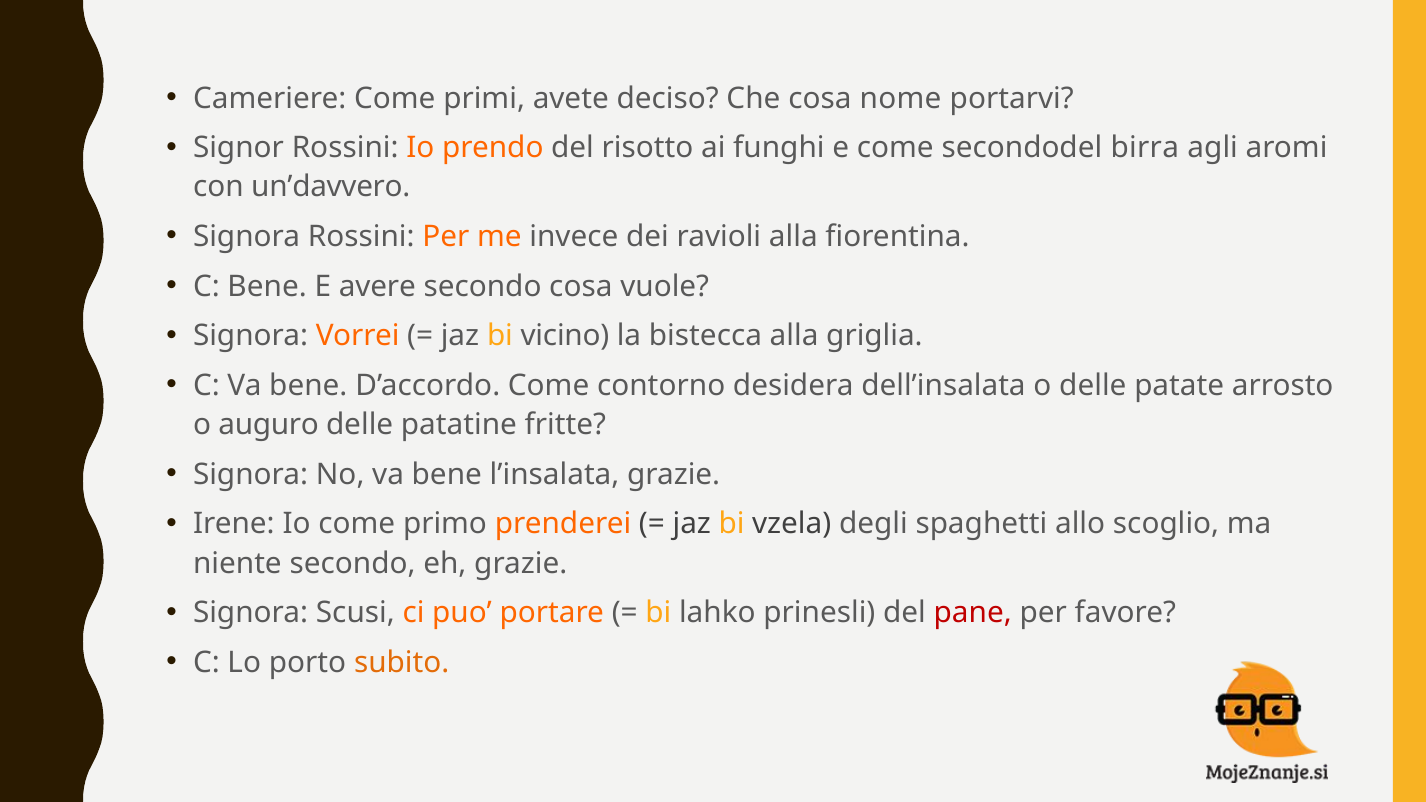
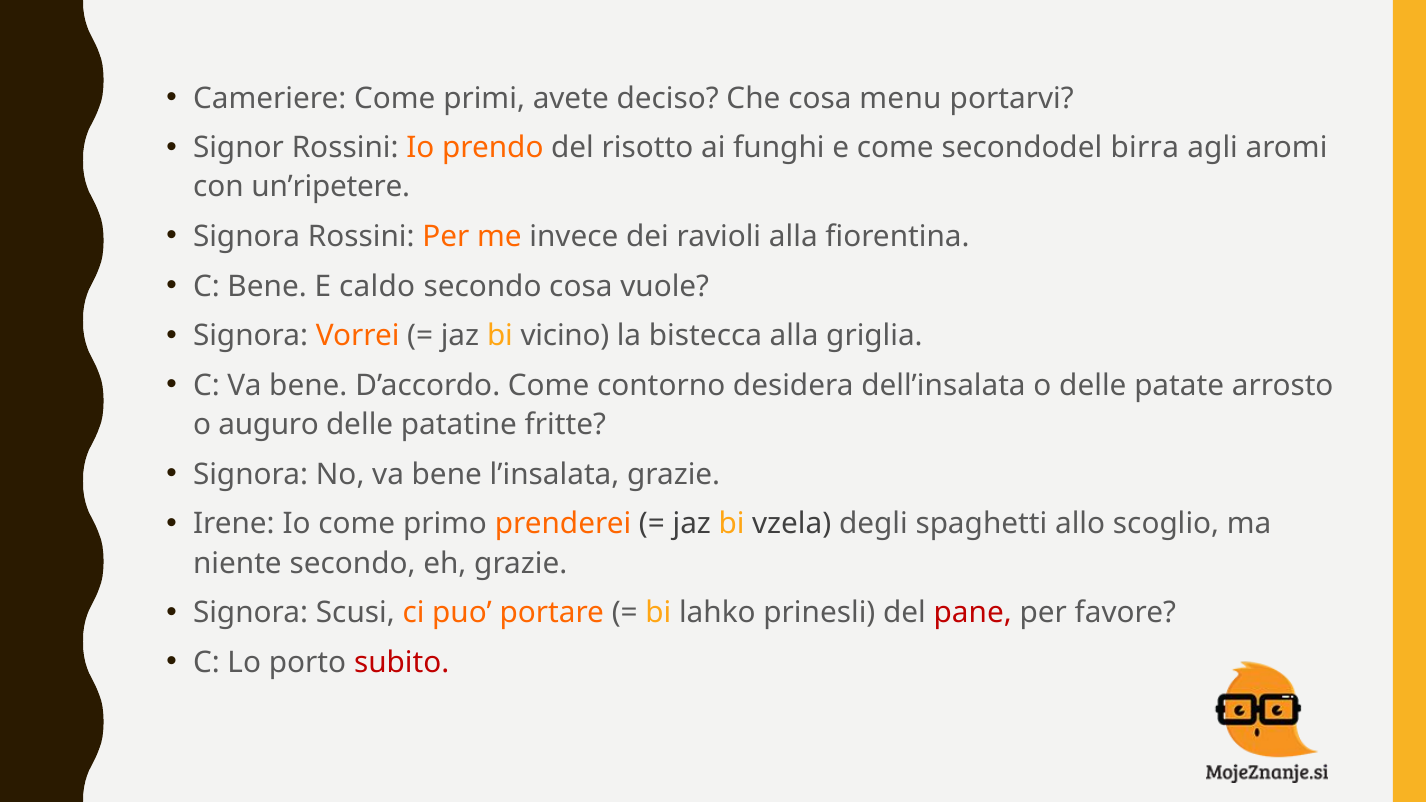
nome: nome -> menu (900, 98)
un’davvero: un’davvero -> un’ripetere (331, 187)
avere: avere -> caldo (377, 286)
subito colour: orange -> red (402, 663)
